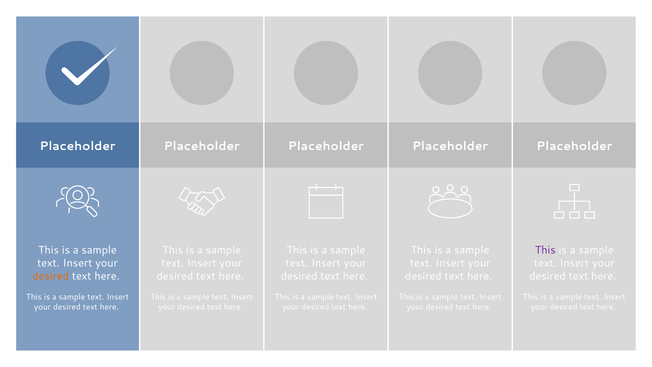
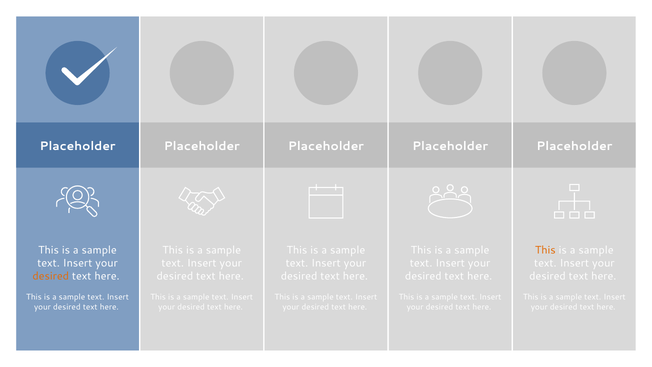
This colour: purple -> orange (545, 250)
